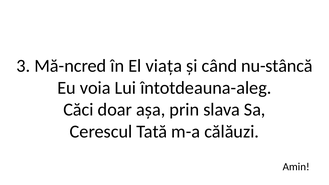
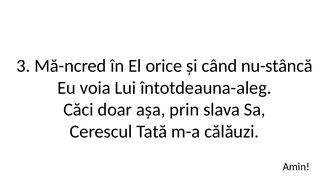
viața: viața -> orice (164, 66)
